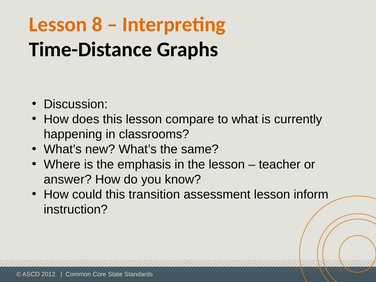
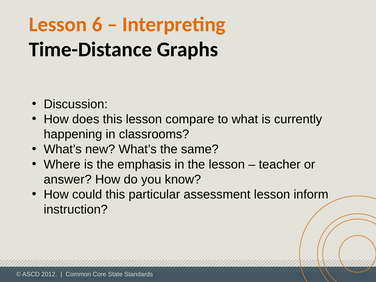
8: 8 -> 6 (97, 25)
transition: transition -> particular (154, 194)
